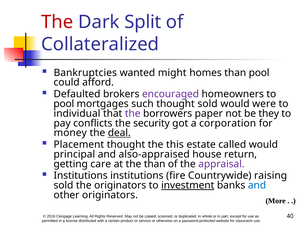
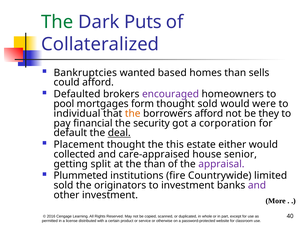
The colour: red -> green (57, 22)
Split: Split -> Puts (143, 22)
might: might -> based (172, 73)
than pool: pool -> sells (259, 73)
such: such -> form (143, 104)
the colour: purple -> orange (133, 114)
borrowers paper: paper -> afford (209, 114)
conflicts: conflicts -> financial (93, 123)
money: money -> default (70, 133)
called: called -> either (232, 145)
principal: principal -> collected (74, 154)
also-appraised: also-appraised -> care-appraised (154, 154)
return: return -> senior (241, 154)
care: care -> split (101, 164)
Institutions: Institutions -> Plummeted (81, 176)
raising: raising -> limited (271, 176)
investment underline: present -> none (188, 186)
and colour: blue -> purple (257, 186)
other originators: originators -> investment (110, 195)
